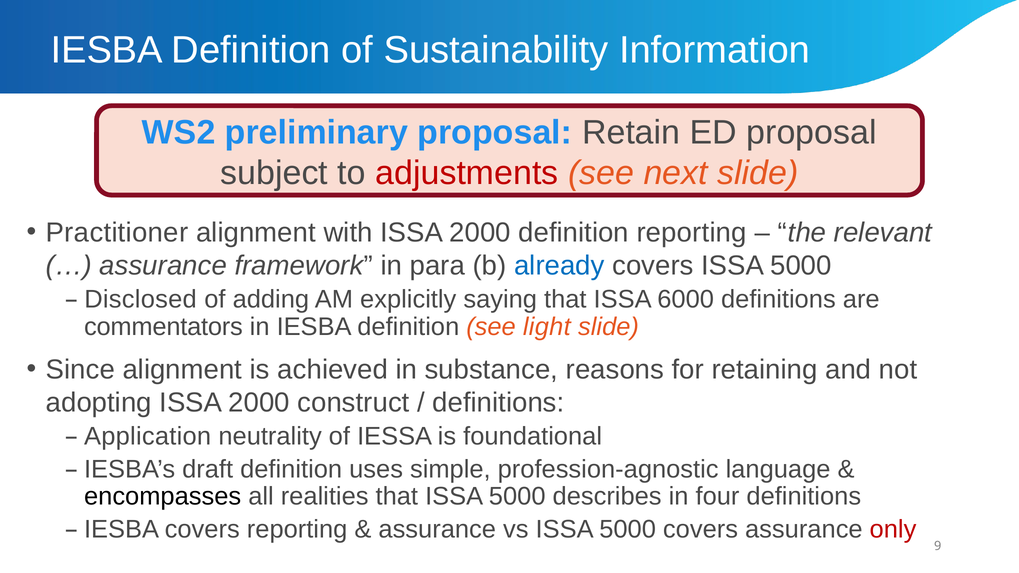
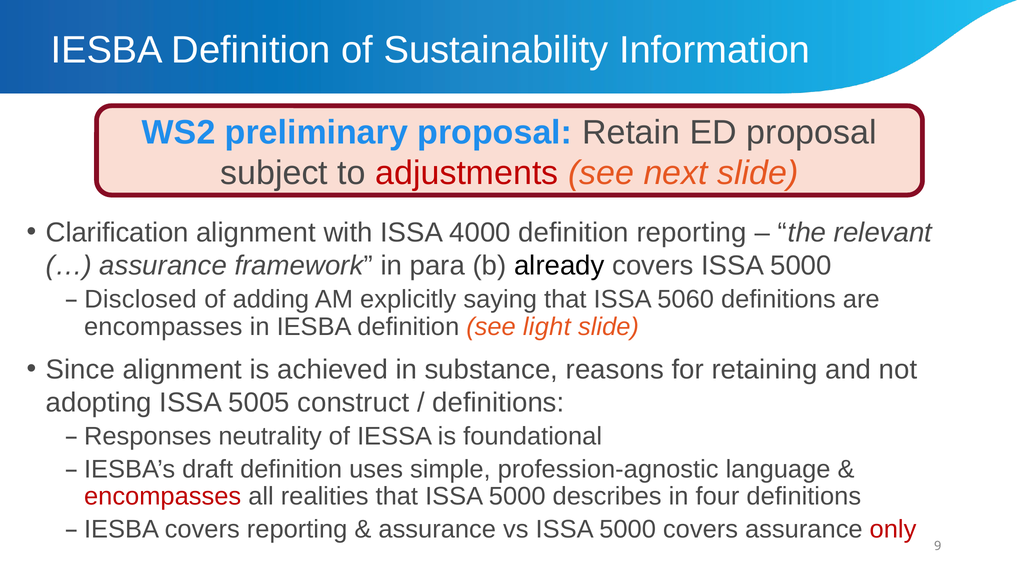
Practitioner: Practitioner -> Clarification (117, 233)
with ISSA 2000: 2000 -> 4000 (480, 233)
already colour: blue -> black (559, 266)
6000: 6000 -> 5060 (686, 299)
commentators: commentators -> encompasses (163, 327)
adopting ISSA 2000: 2000 -> 5005 (259, 403)
Application: Application -> Responses (148, 436)
encompasses colour: black -> red (163, 497)
